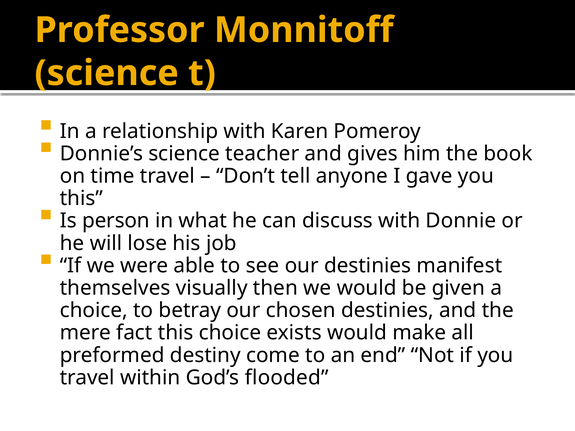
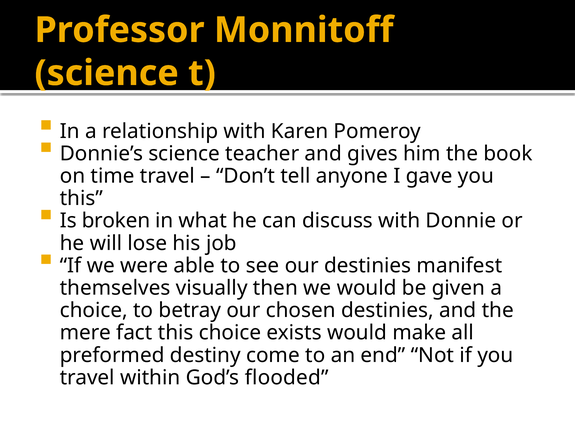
person: person -> broken (116, 221)
